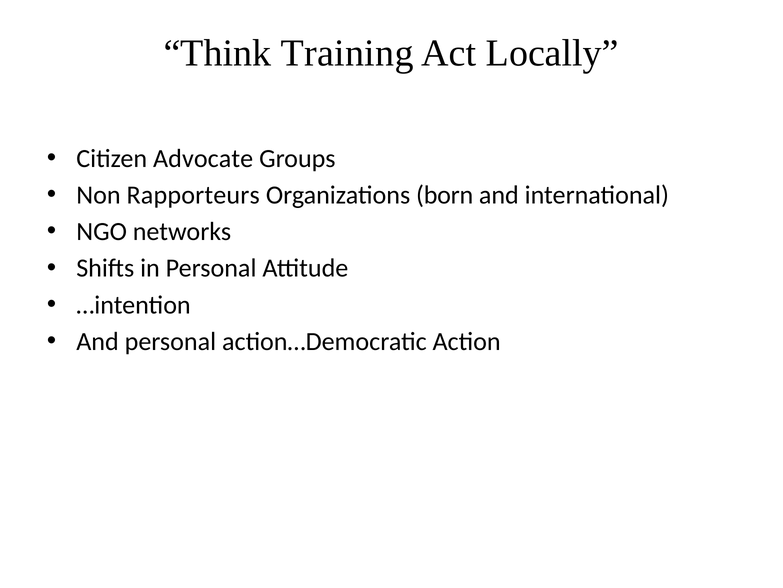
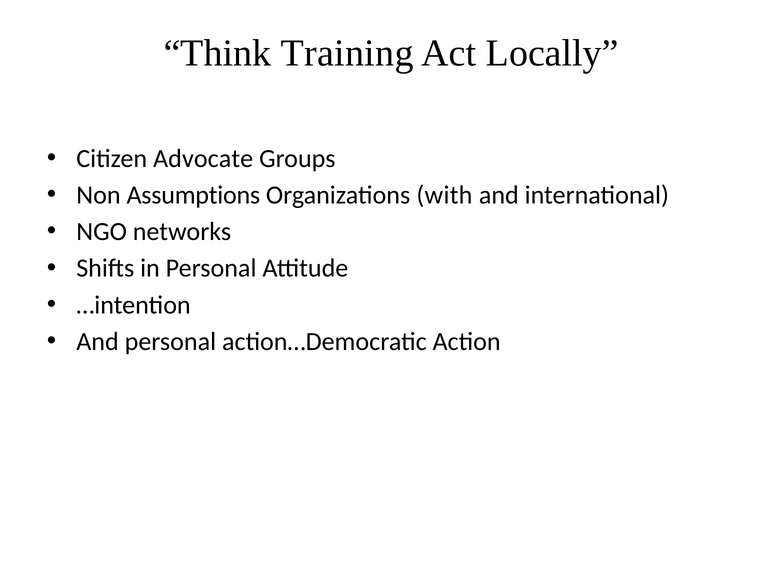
Rapporteurs: Rapporteurs -> Assumptions (193, 195)
born: born -> with (444, 195)
